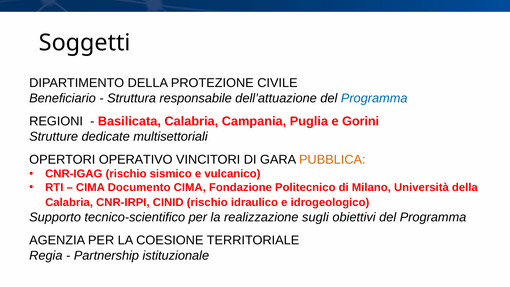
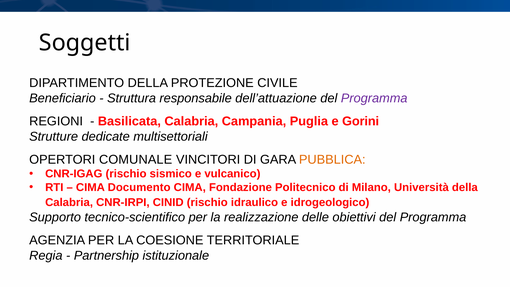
Programma colour: blue -> purple (374, 98)
OPERATIVO: OPERATIVO -> COMUNALE (136, 159)
sugli: sugli -> delle (315, 217)
